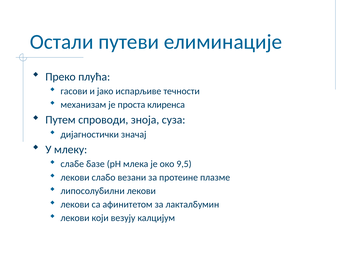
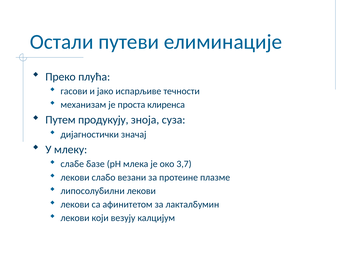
спроводи: спроводи -> продукују (103, 120)
9,5: 9,5 -> 3,7 (184, 164)
